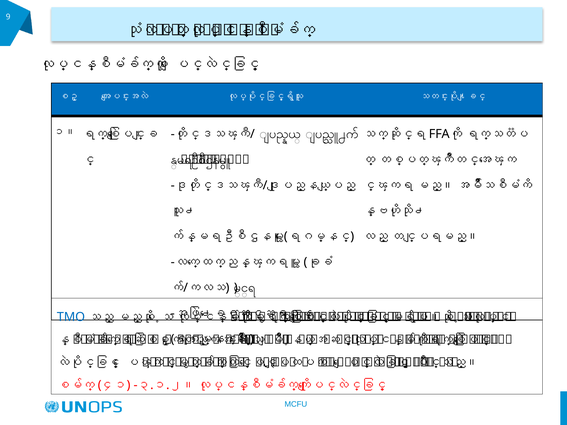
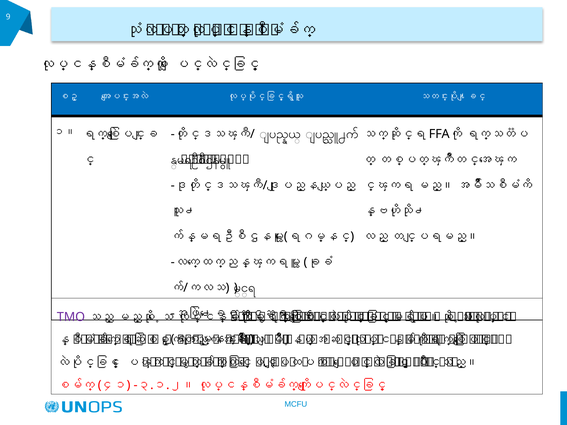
TMO colour: blue -> purple (71, 317)
